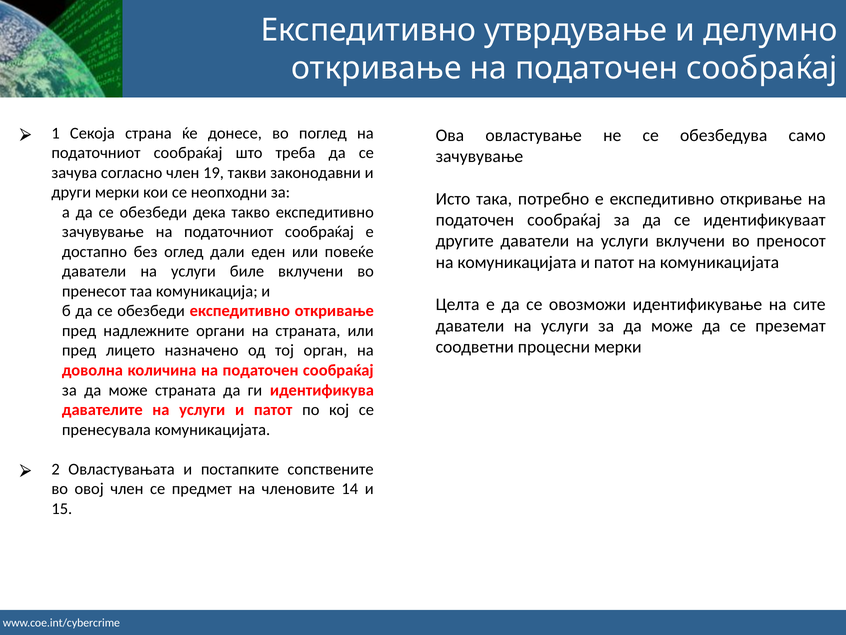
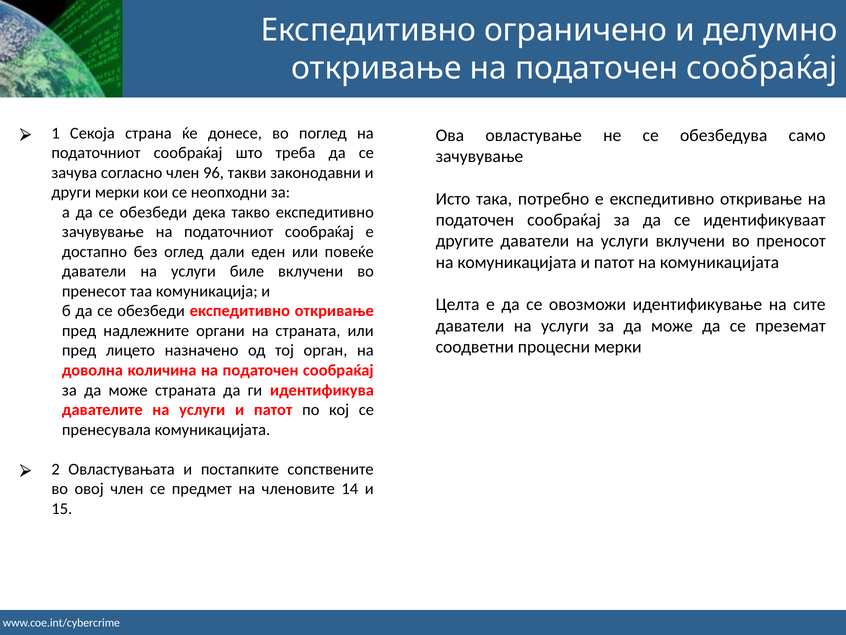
утврдување: утврдување -> ограничено (576, 30)
19: 19 -> 96 (214, 172)
